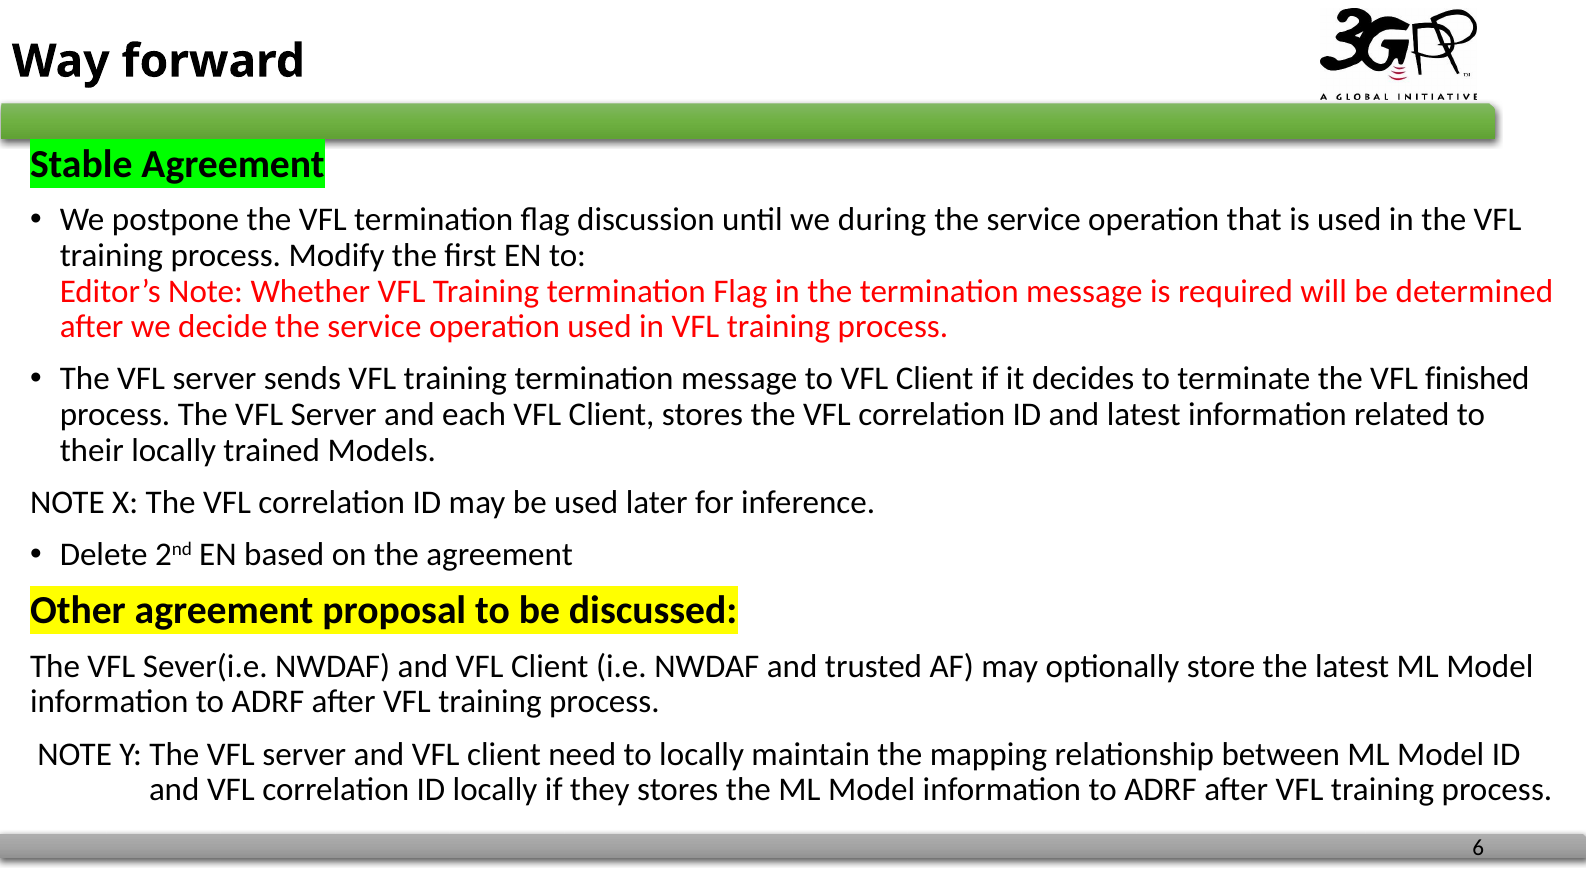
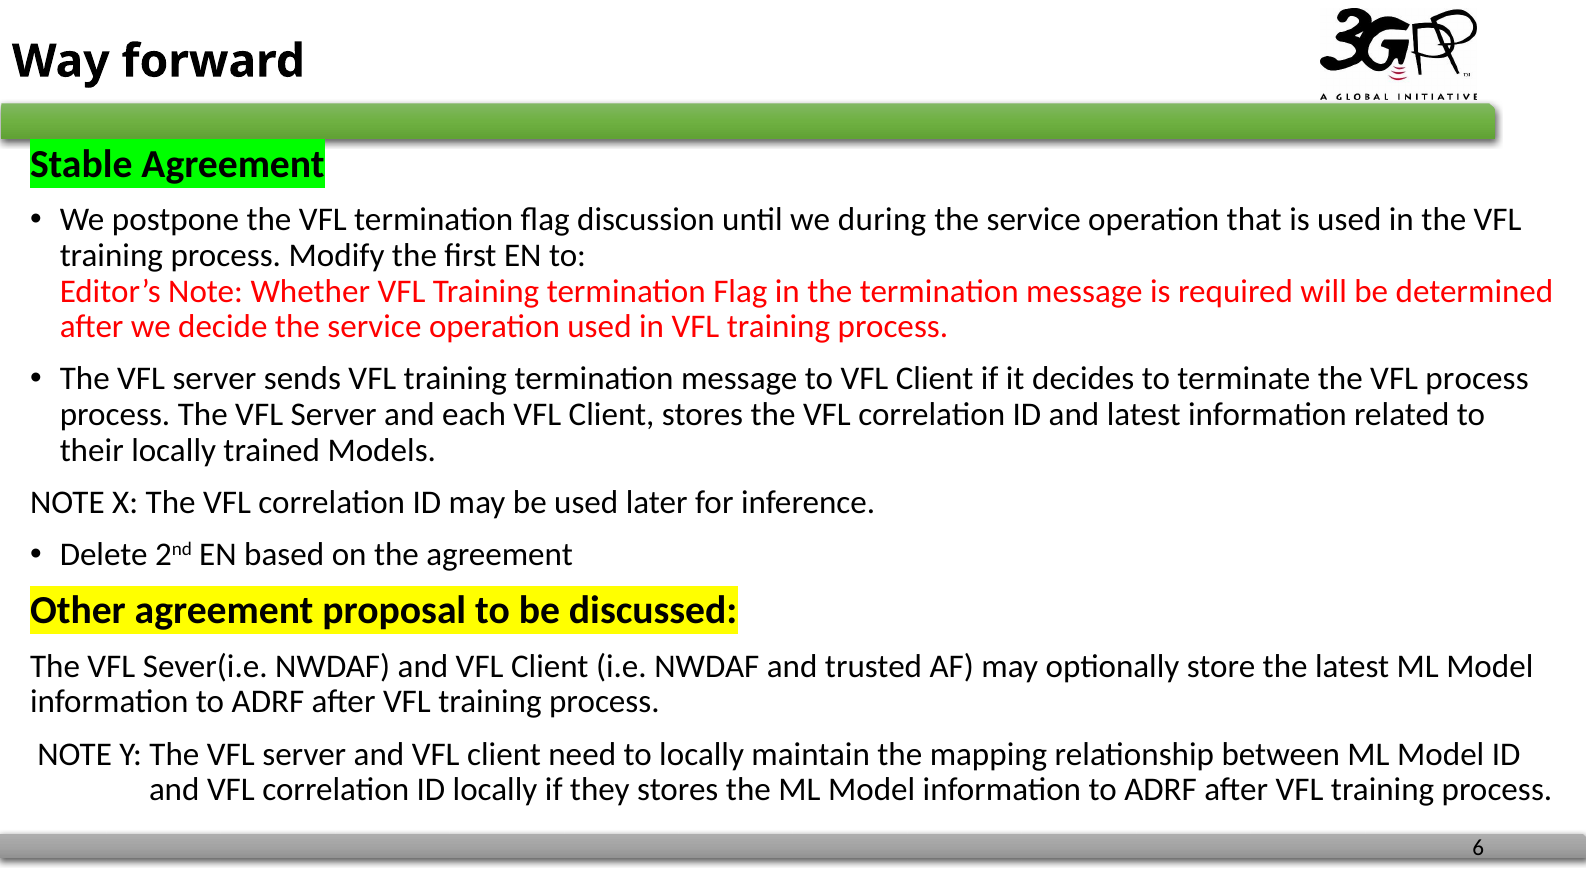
VFL finished: finished -> process (1477, 379)
